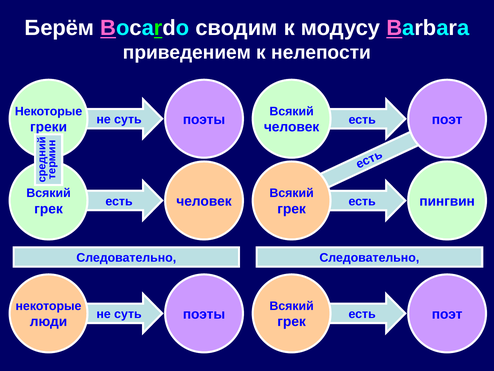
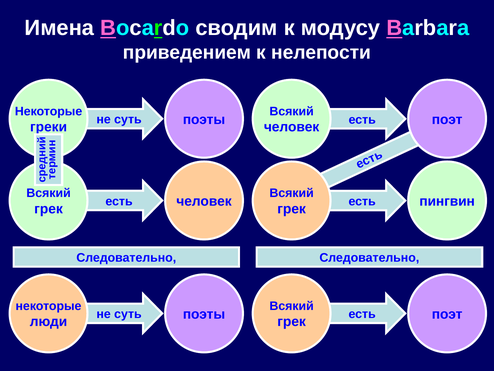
Берём: Берём -> Имена (59, 28)
